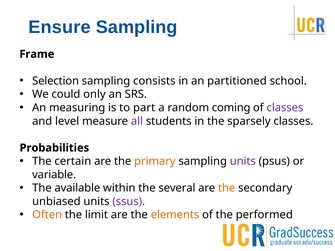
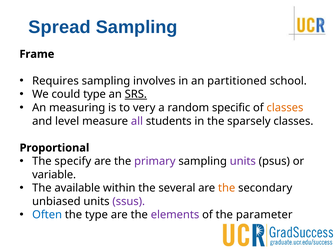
Ensure: Ensure -> Spread (60, 27)
Selection: Selection -> Requires (55, 81)
consists: consists -> involves (154, 81)
could only: only -> type (95, 94)
SRS underline: none -> present (136, 94)
part: part -> very (144, 108)
coming: coming -> specific (231, 108)
classes colour: purple -> orange (285, 108)
Probabilities: Probabilities -> Proportional (54, 148)
certain: certain -> specify (73, 161)
primary colour: orange -> purple (155, 161)
Often colour: orange -> blue (47, 215)
the limit: limit -> type (96, 215)
elements colour: orange -> purple (175, 215)
performed: performed -> parameter (264, 215)
